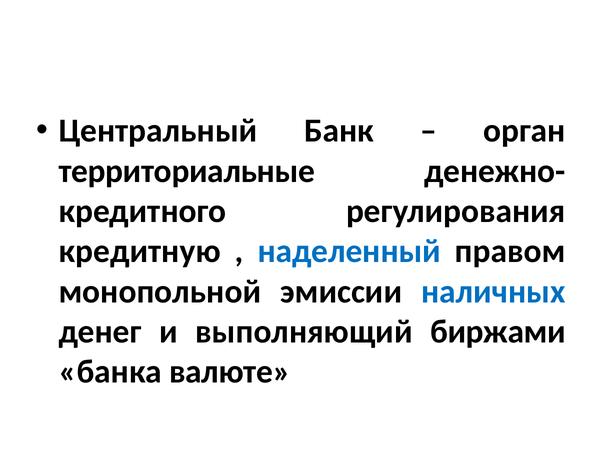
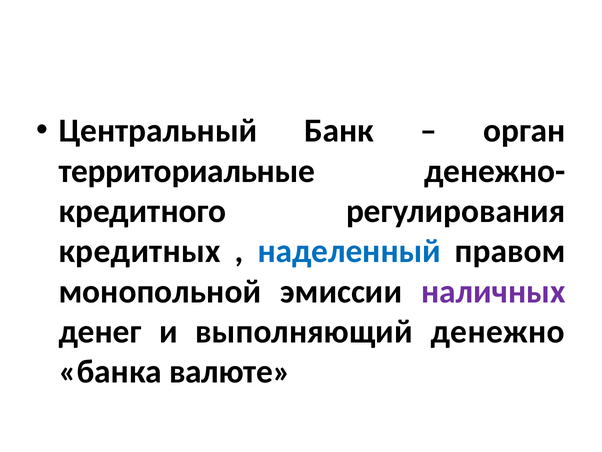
кредитную: кредитную -> кредитных (140, 251)
наличных colour: blue -> purple (493, 291)
биржами: биржами -> денежно (498, 331)
